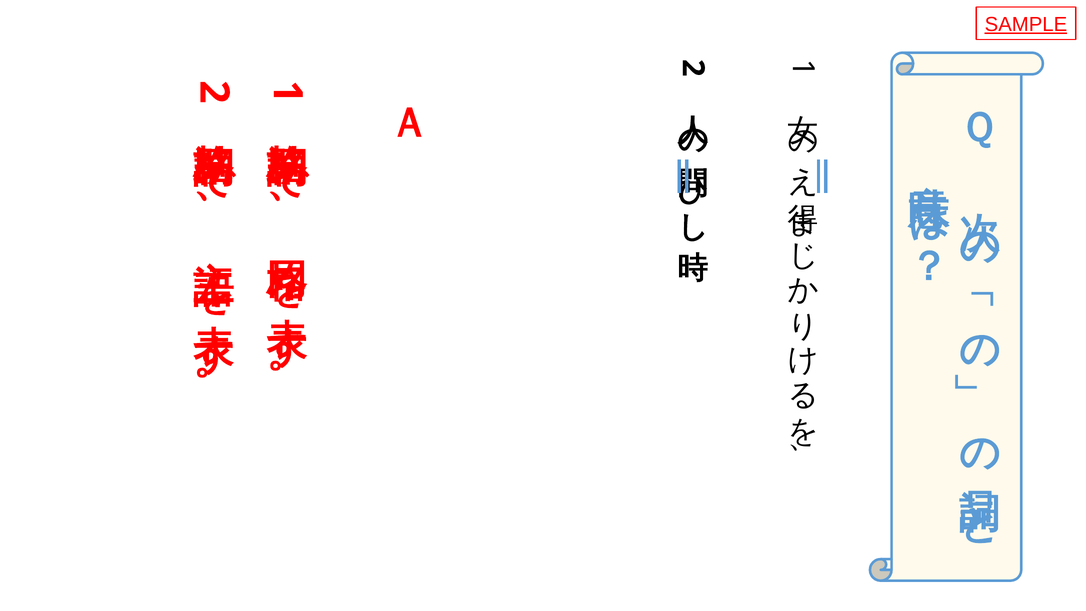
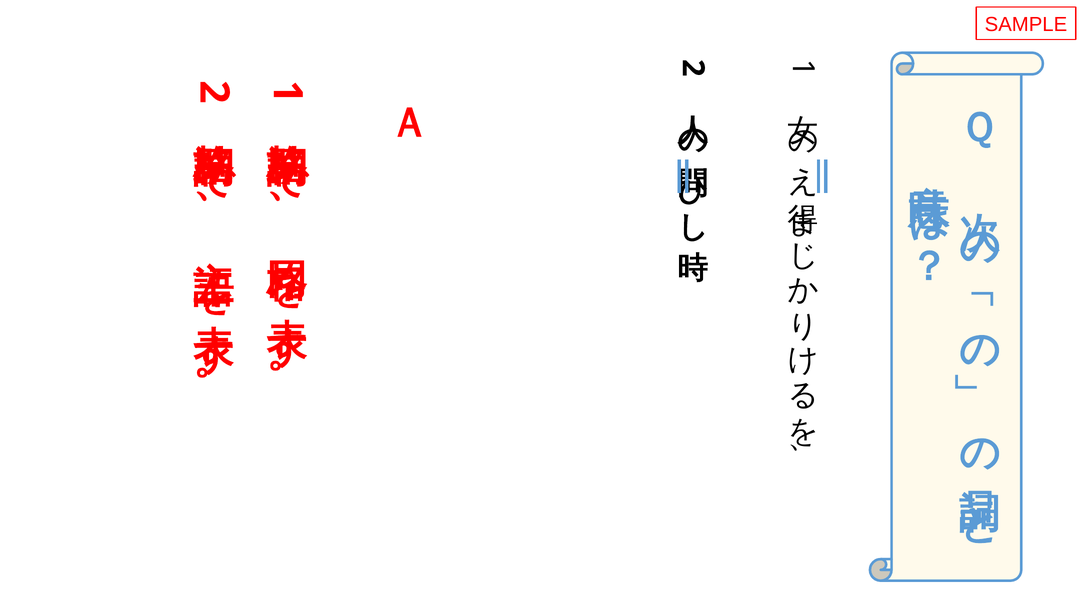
SAMPLE underline: present -> none (1026, 25)
